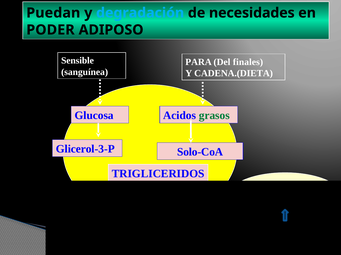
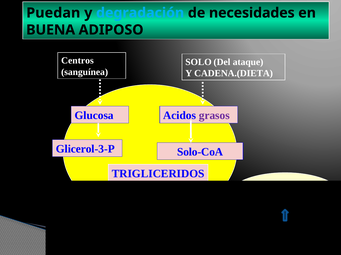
PODER: PODER -> BUENA (51, 30)
Sensible: Sensible -> Centros (77, 61)
PARA: PARA -> SOLO (199, 62)
finales: finales -> ataque (248, 62)
grasos colour: green -> purple (214, 116)
